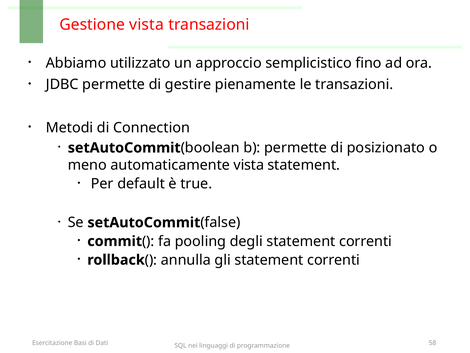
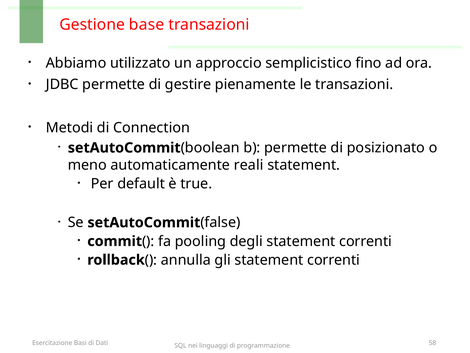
Gestione vista: vista -> base (147, 25)
automaticamente vista: vista -> reali (249, 165)
